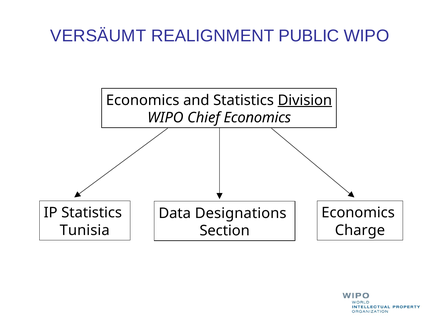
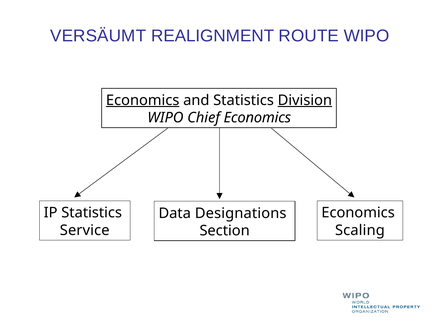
PUBLIC: PUBLIC -> ROUTE (309, 36)
Economics underline: none -> present (143, 100)
Tunisia: Tunisia -> Service (85, 230)
Charge: Charge -> Scaling (360, 230)
